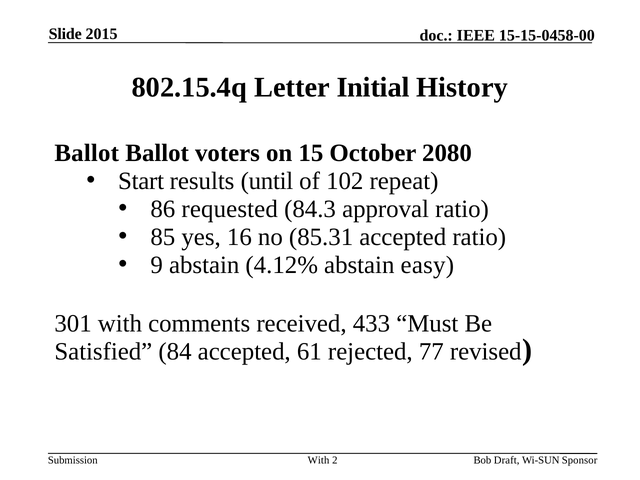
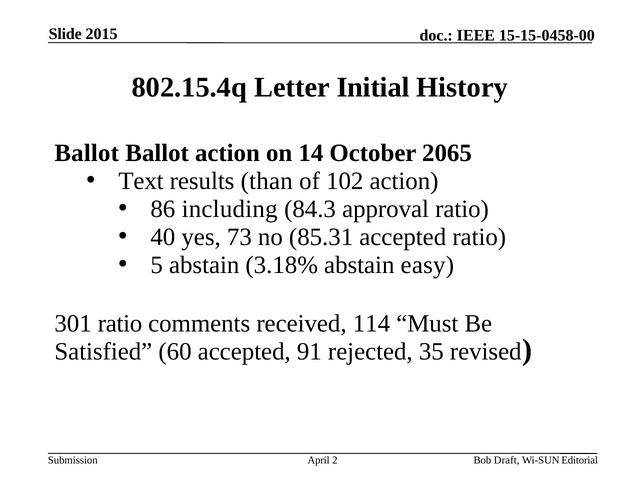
Ballot voters: voters -> action (227, 153)
15: 15 -> 14 (311, 153)
2080: 2080 -> 2065 (447, 153)
Start: Start -> Text (141, 181)
until: until -> than (267, 181)
102 repeat: repeat -> action (404, 181)
requested: requested -> including (230, 209)
85: 85 -> 40 (163, 237)
16: 16 -> 73 (239, 237)
9: 9 -> 5 (157, 265)
4.12%: 4.12% -> 3.18% (282, 265)
301 with: with -> ratio (120, 323)
433: 433 -> 114 (371, 323)
84: 84 -> 60 (175, 351)
61: 61 -> 91 (309, 351)
77: 77 -> 35 (431, 351)
With: With -> April (319, 460)
Sponsor: Sponsor -> Editorial (580, 460)
